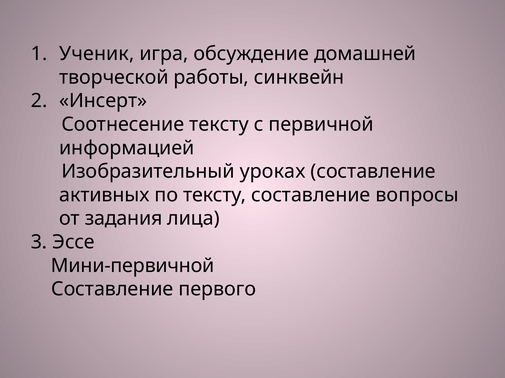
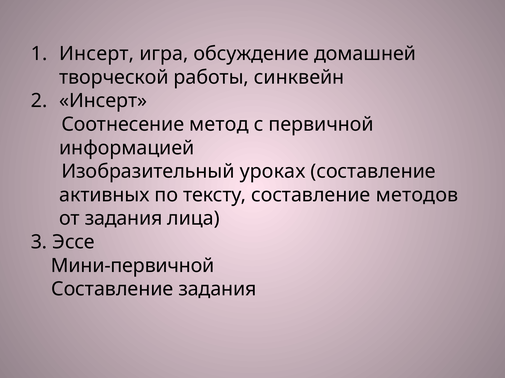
Ученик: Ученик -> Инсерт (97, 54)
Соотнесение тексту: тексту -> метод (219, 125)
вопросы: вопросы -> методов (417, 195)
Составление первого: первого -> задания (217, 290)
